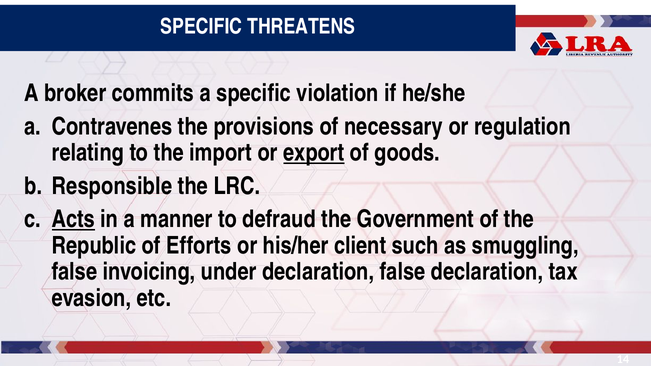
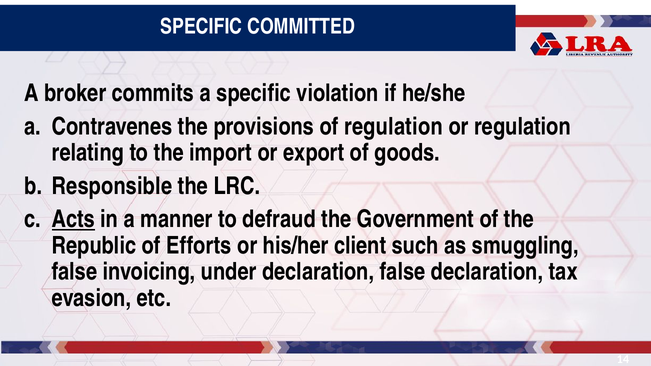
THREATENS: THREATENS -> COMMITTED (301, 26)
of necessary: necessary -> regulation (393, 127)
export underline: present -> none (314, 153)
